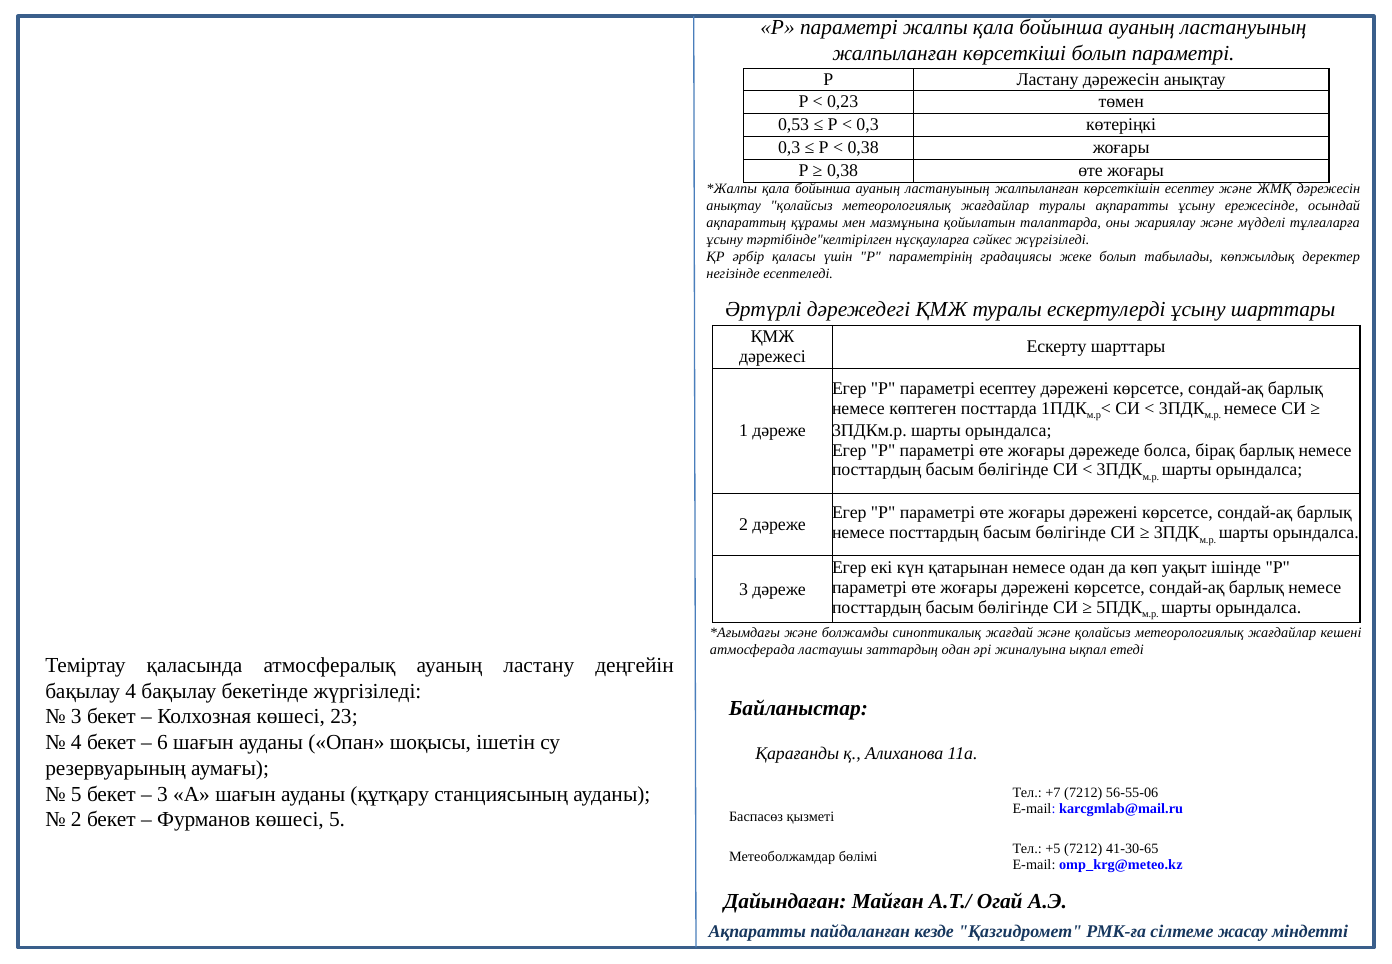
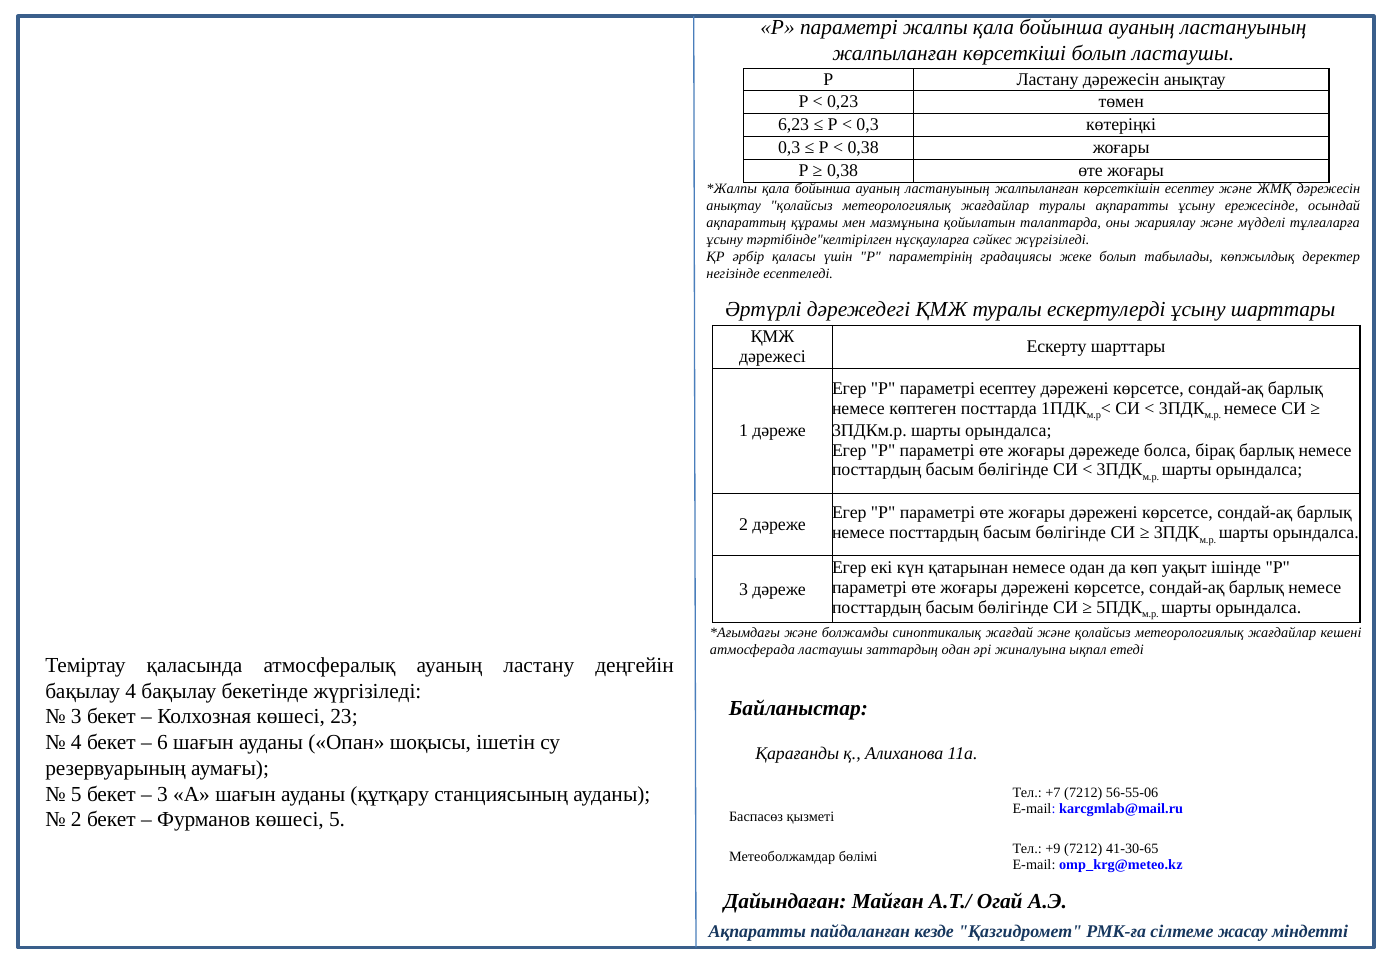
болып параметрі: параметрі -> ластаушы (1183, 53)
0,53: 0,53 -> 6,23 (794, 124)
+5: +5 -> +9 (1053, 848)
